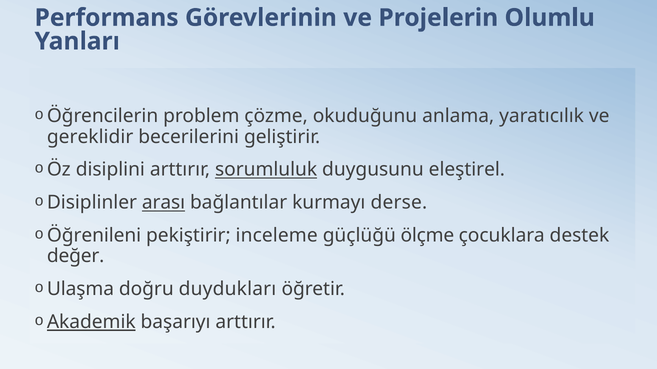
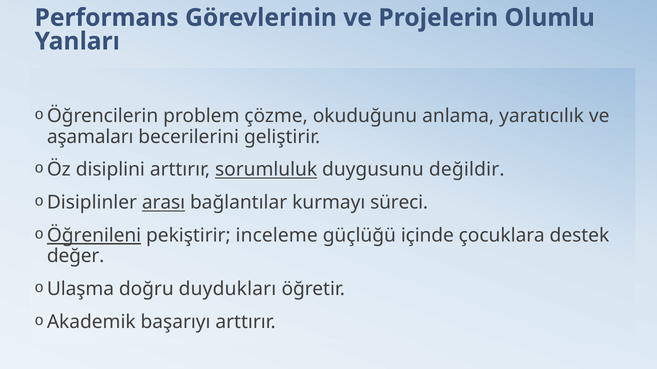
gereklidir: gereklidir -> aşamaları (90, 137)
eleştirel: eleştirel -> değildir (467, 170)
derse: derse -> süreci (399, 203)
Öğrenileni underline: none -> present (94, 236)
ölçme: ölçme -> içinde (427, 236)
Akademik underline: present -> none (91, 323)
